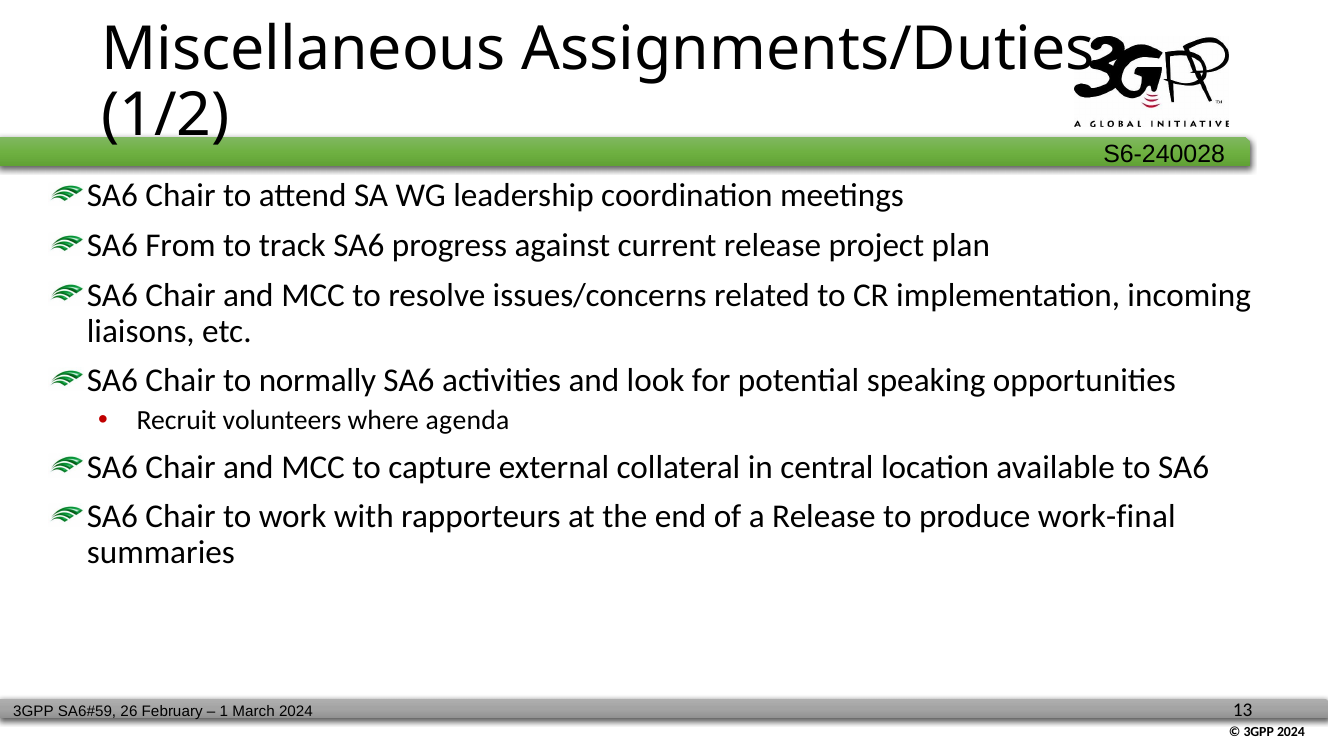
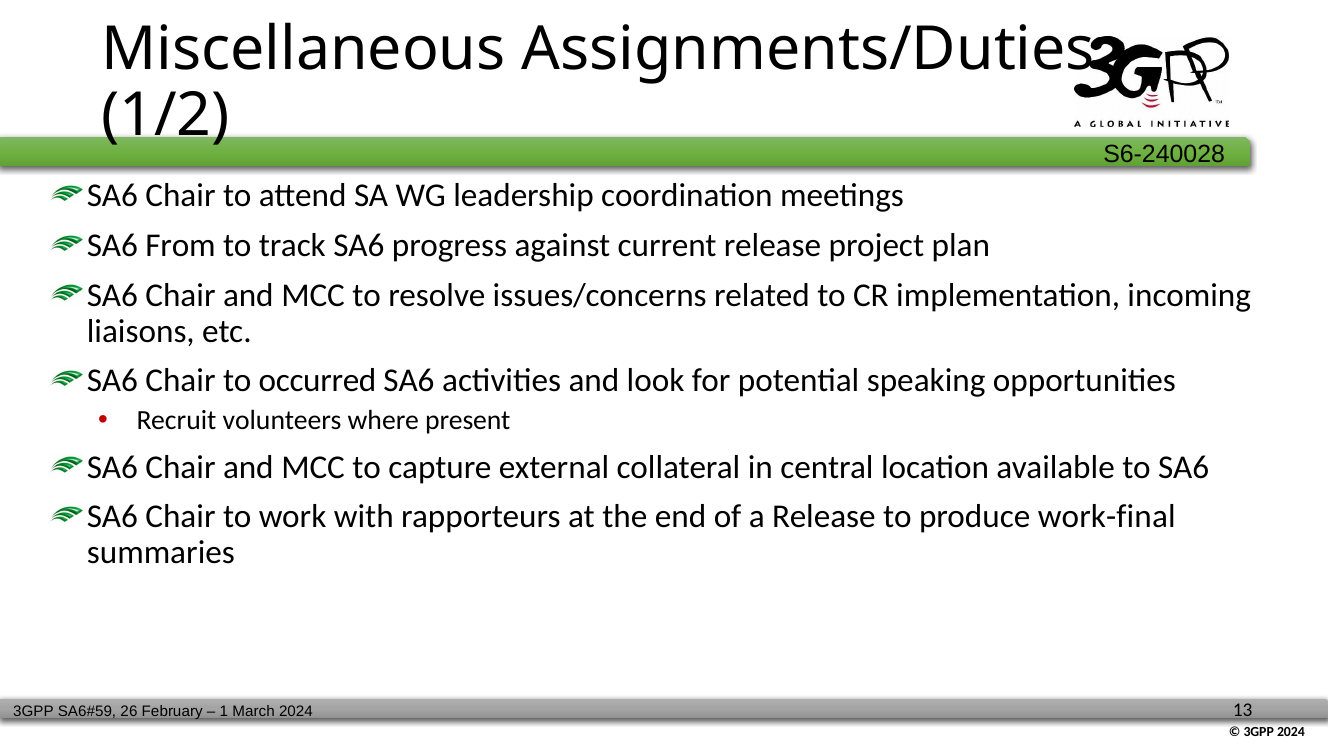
normally: normally -> occurred (318, 381)
agenda: agenda -> present (468, 421)
